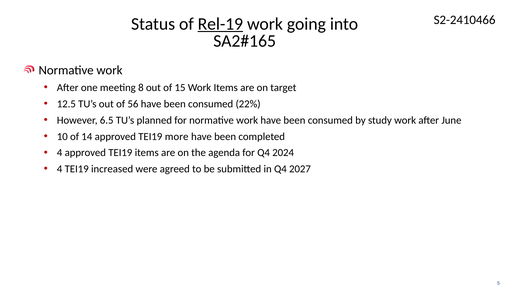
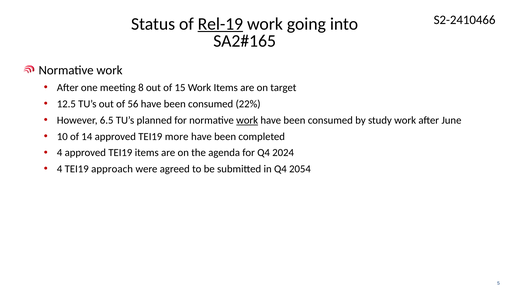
work underline: none -> present (247, 120)
increased: increased -> approach (112, 169)
2027: 2027 -> 2054 (300, 169)
